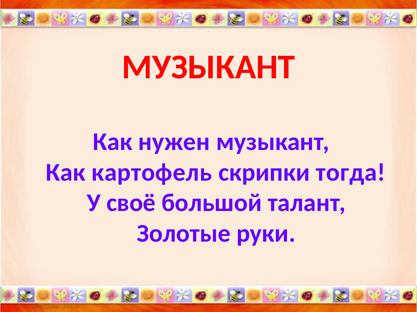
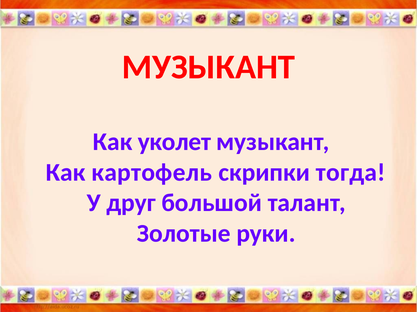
нужен: нужен -> уколет (174, 142)
своё: своё -> друг (131, 203)
